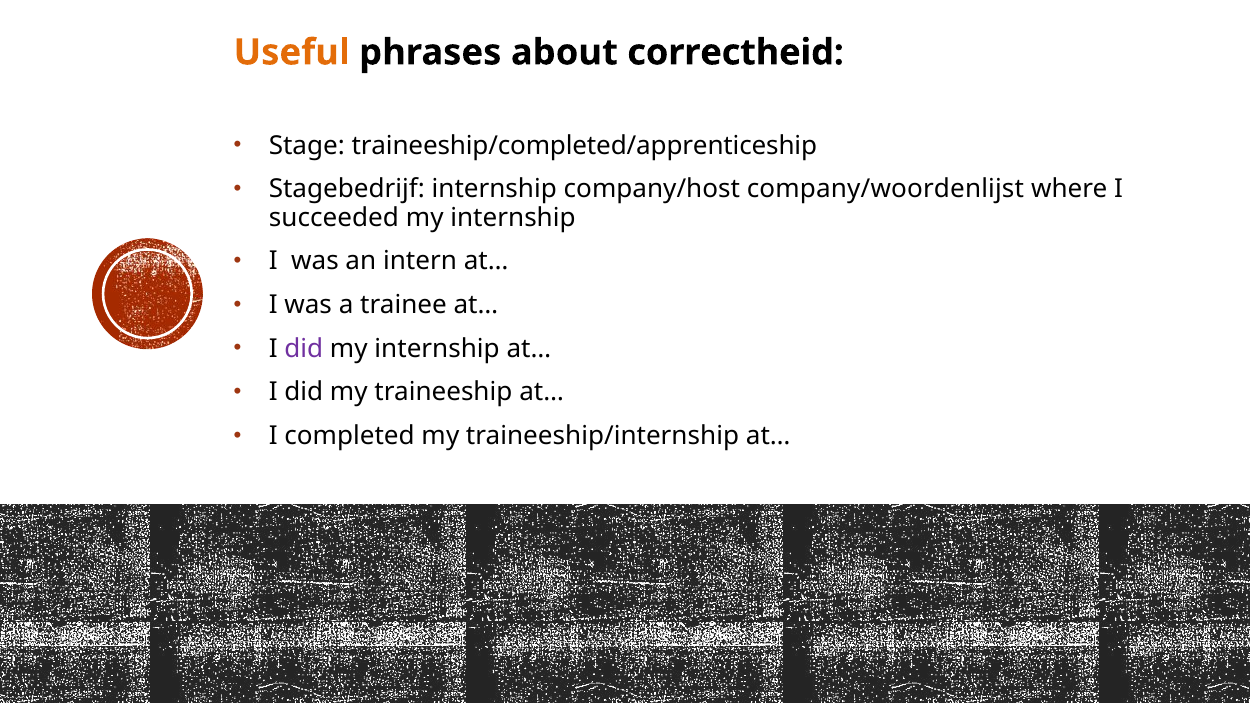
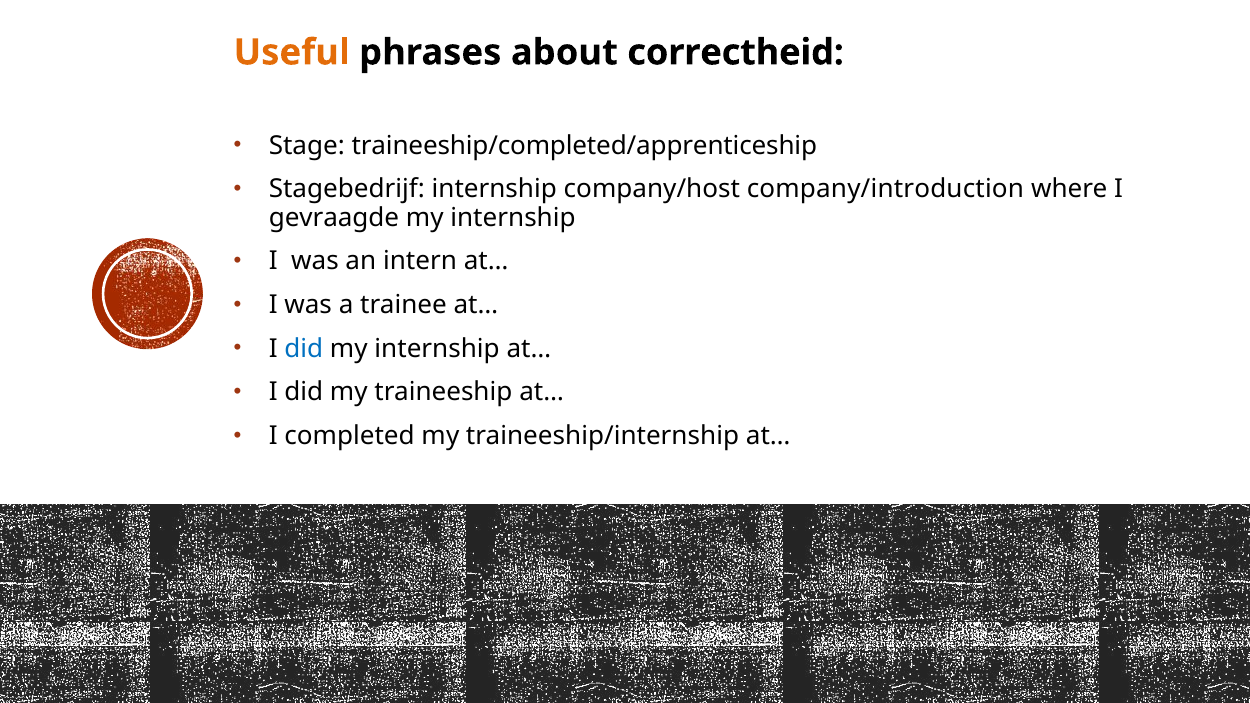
company/woordenlijst: company/woordenlijst -> company/introduction (885, 189)
succeeded: succeeded -> gevraagde (334, 217)
did colour: purple -> blue (304, 349)
